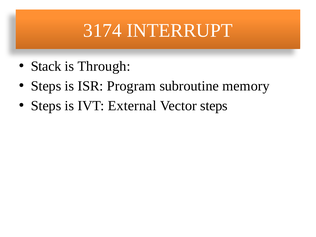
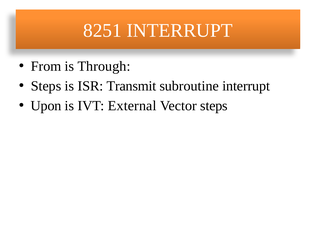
3174: 3174 -> 8251 (102, 31)
Stack: Stack -> From (46, 66)
Program: Program -> Transmit (131, 86)
subroutine memory: memory -> interrupt (246, 86)
Steps: Steps -> Upon (46, 106)
